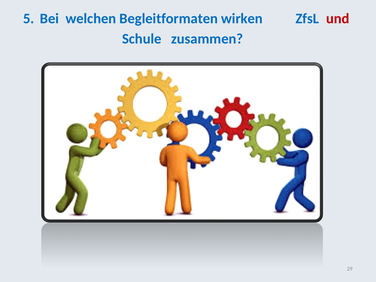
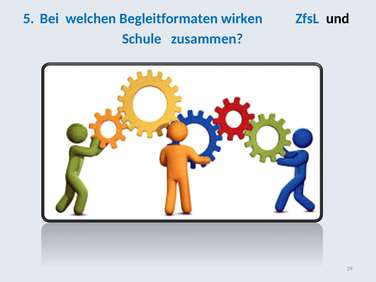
und colour: red -> black (338, 19)
